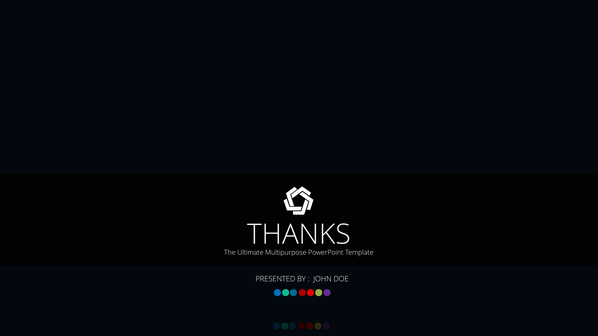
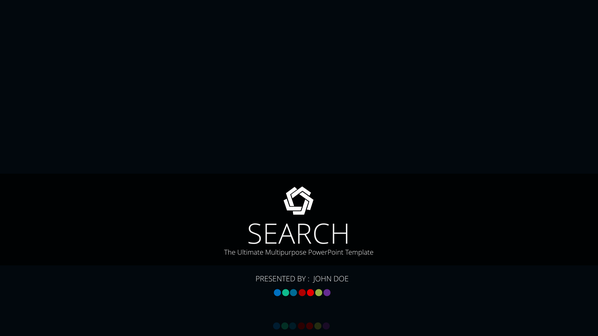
THANKS: THANKS -> SEARCH (299, 235)
